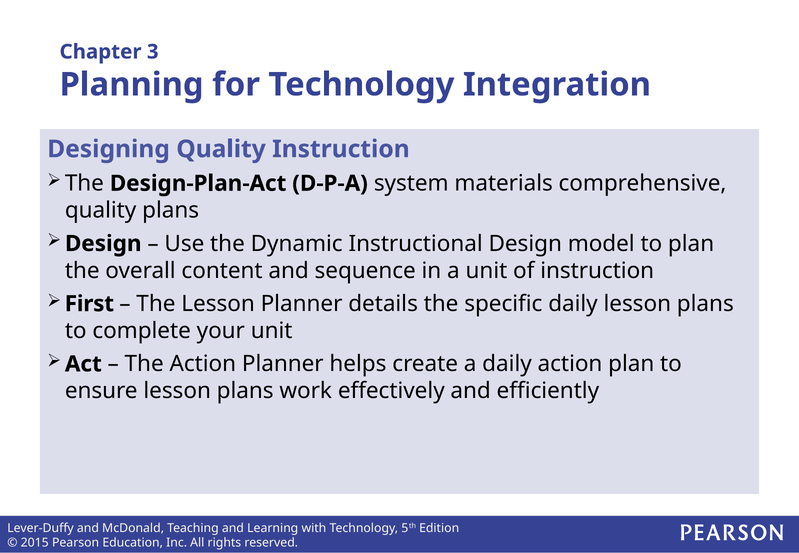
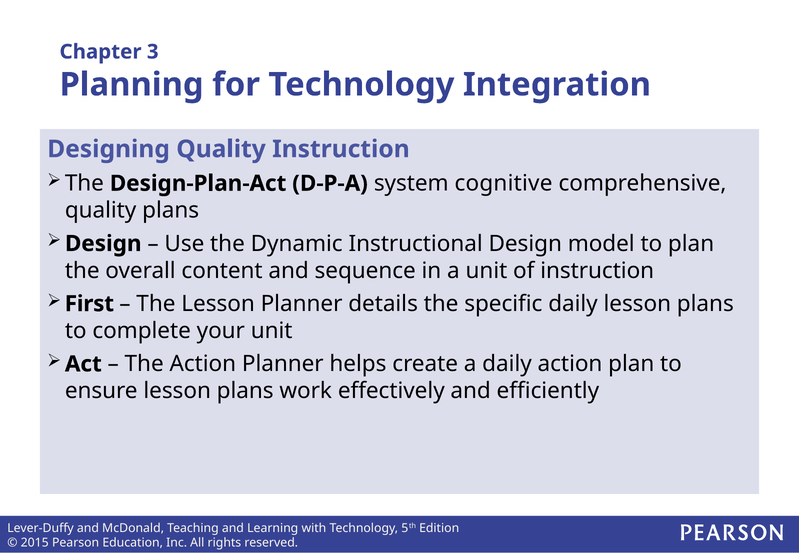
materials: materials -> cognitive (503, 183)
